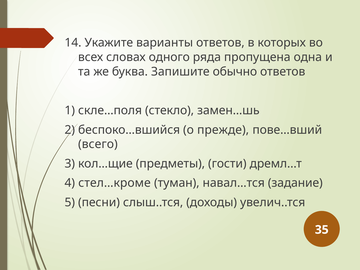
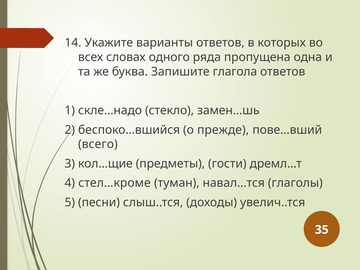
обычно: обычно -> глагола (235, 72)
скле…поля: скле…поля -> скле…надо (110, 110)
задание: задание -> глаголы (295, 183)
